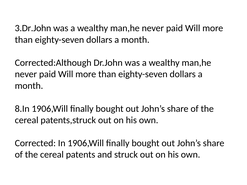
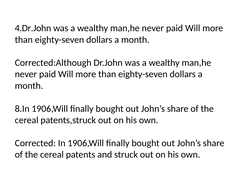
3.Dr.John: 3.Dr.John -> 4.Dr.John (33, 28)
